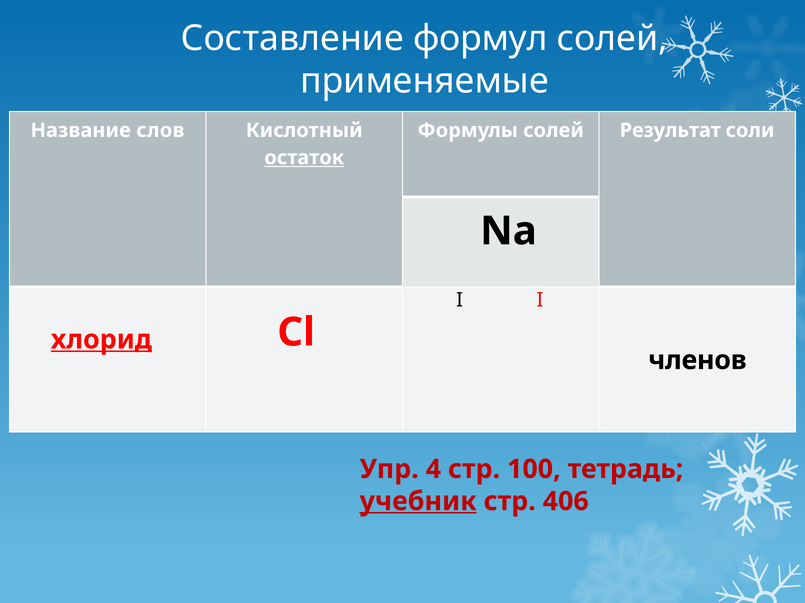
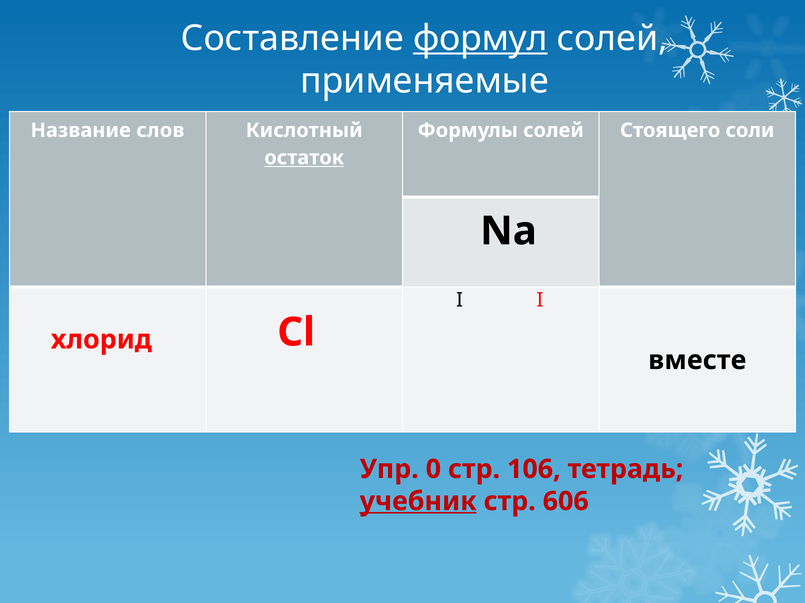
формул underline: none -> present (481, 38)
Результат: Результат -> Стоящего (670, 131)
хлорид underline: present -> none (101, 340)
членов: членов -> вместе (697, 361)
4: 4 -> 0 (433, 470)
100: 100 -> 106 (534, 470)
406: 406 -> 606 (566, 502)
